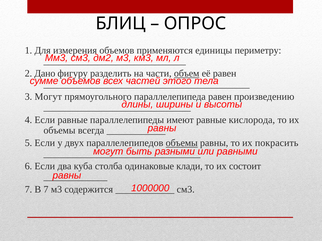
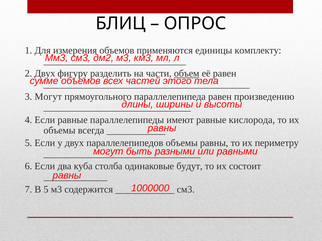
периметру: периметру -> комплекту (258, 50)
2 Дано: Дано -> Двух (45, 74)
объемы underline: present -> none (182, 143)
покрасить: покрасить -> периметру (277, 143)
клади: клади -> будут (190, 166)
В 7: 7 -> 5 (46, 190)
